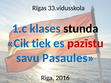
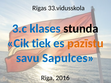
1.c: 1.c -> 3.c (19, 29)
pazīstu colour: red -> orange (85, 43)
Pasaules: Pasaules -> Sapulces (68, 58)
